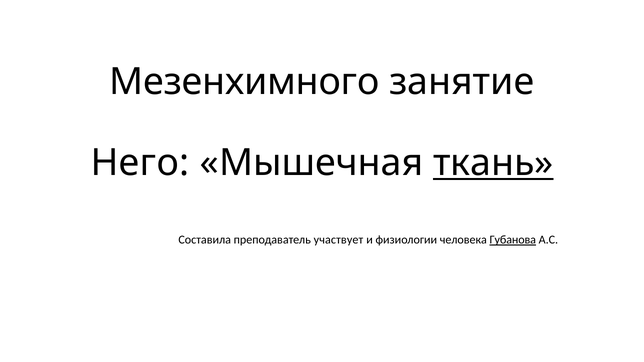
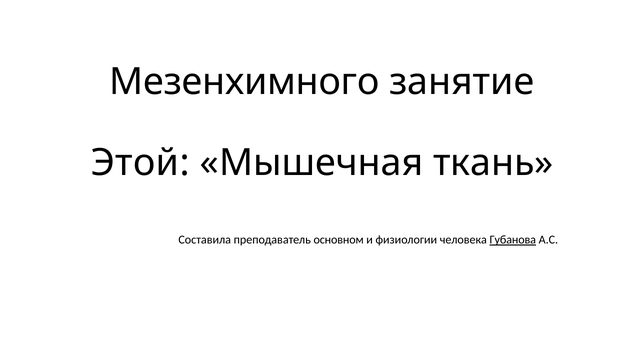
Него: Него -> Этой (140, 163)
ткань underline: present -> none (493, 163)
участвует: участвует -> основном (339, 240)
